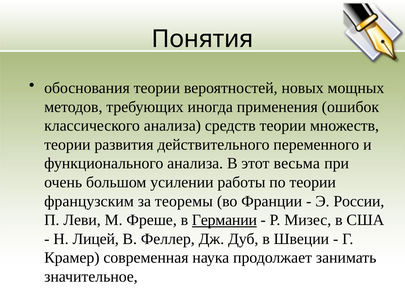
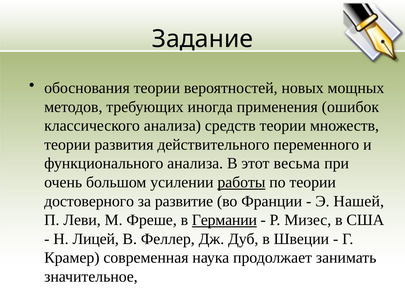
Понятия: Понятия -> Задание (202, 39)
работы underline: none -> present (241, 183)
французским: французским -> достоверного (89, 202)
теоремы: теоремы -> развитие (184, 202)
России: России -> Нашей (359, 202)
